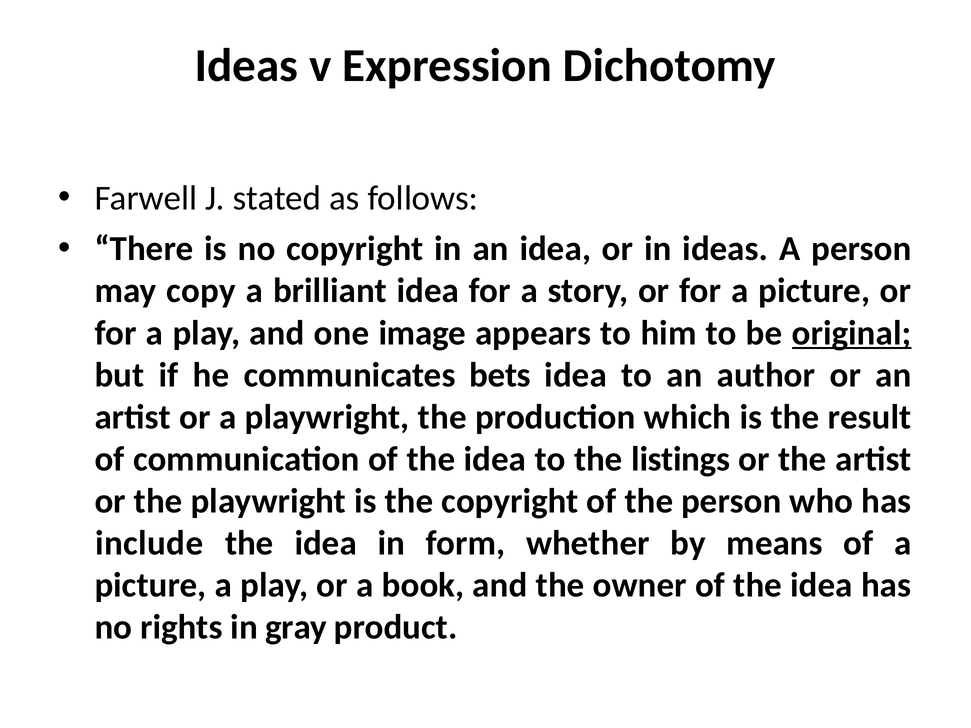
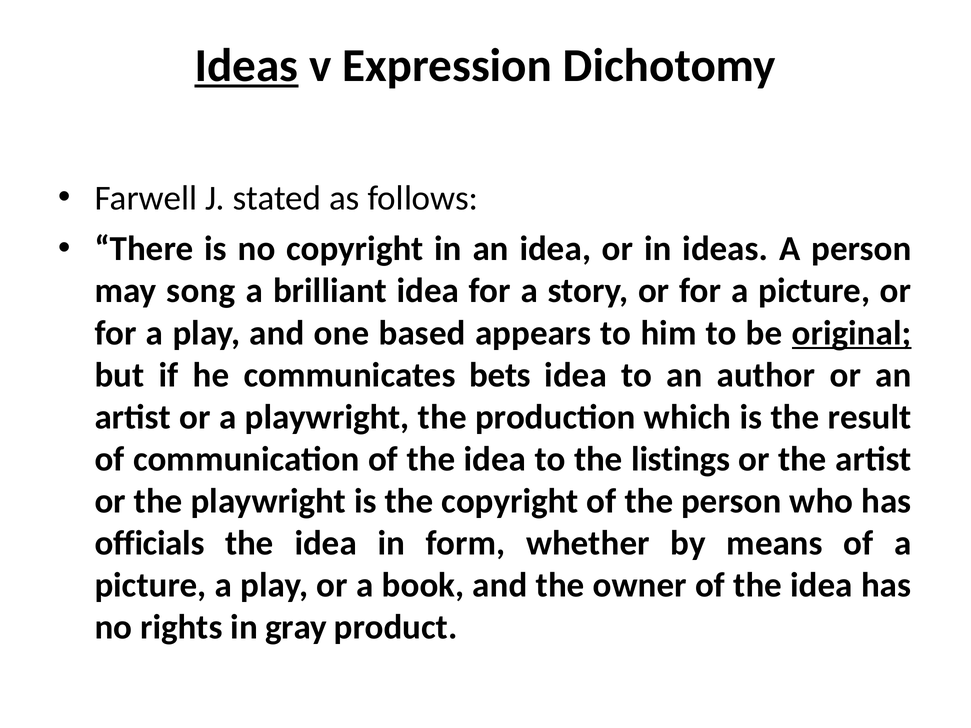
Ideas underline: none -> present (246, 66)
copy: copy -> song (201, 291)
image: image -> based (422, 333)
include: include -> officials (150, 543)
